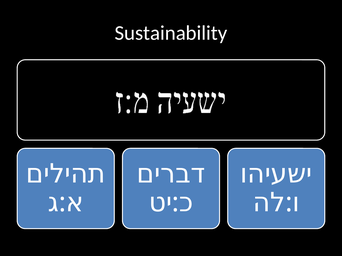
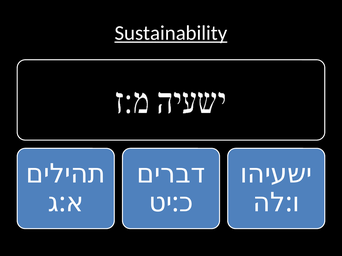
Sustainability underline: none -> present (171, 33)
